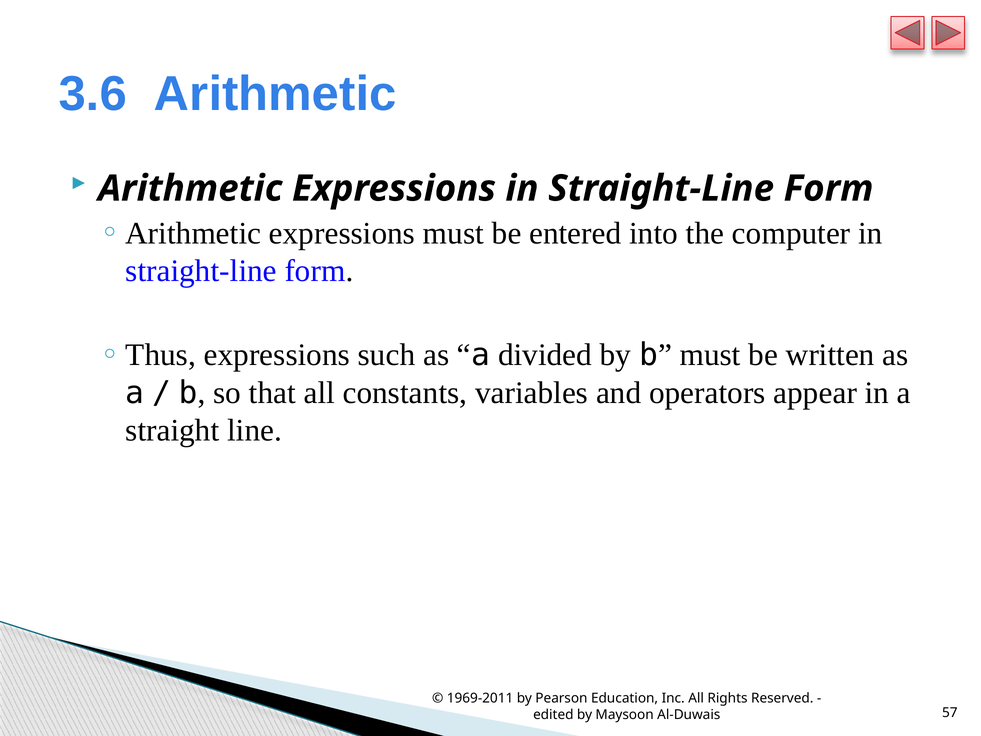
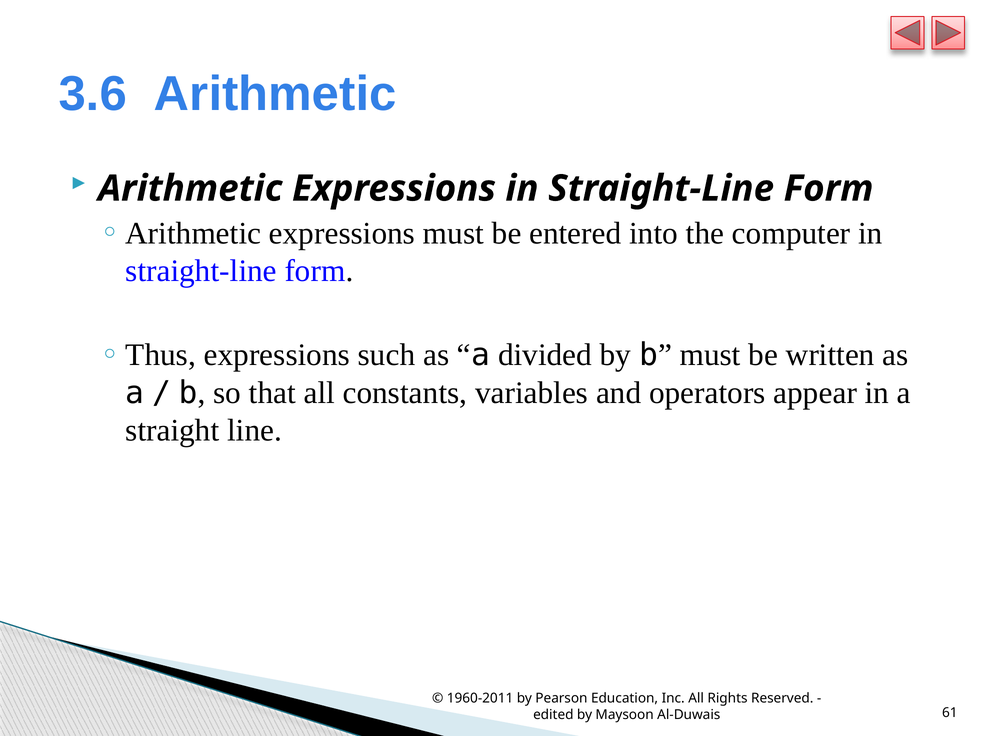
1969-2011: 1969-2011 -> 1960-2011 (480, 698)
57: 57 -> 61 (950, 713)
